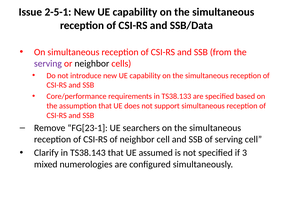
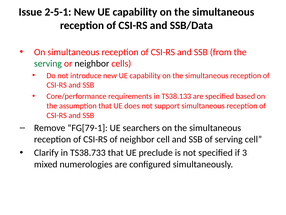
serving colour: purple -> green (48, 63)
FG[23-1: FG[23-1 -> FG[79-1 (88, 128)
TS38.143: TS38.143 -> TS38.733 (88, 152)
assumed: assumed -> preclude (156, 152)
